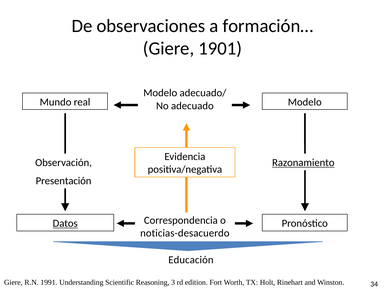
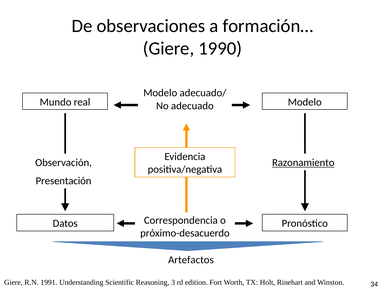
1901: 1901 -> 1990 (220, 48)
Datos underline: present -> none (65, 223)
noticias-desacuerdo: noticias-desacuerdo -> próximo-desacuerdo (185, 233)
Educación: Educación -> Artefactos (191, 260)
